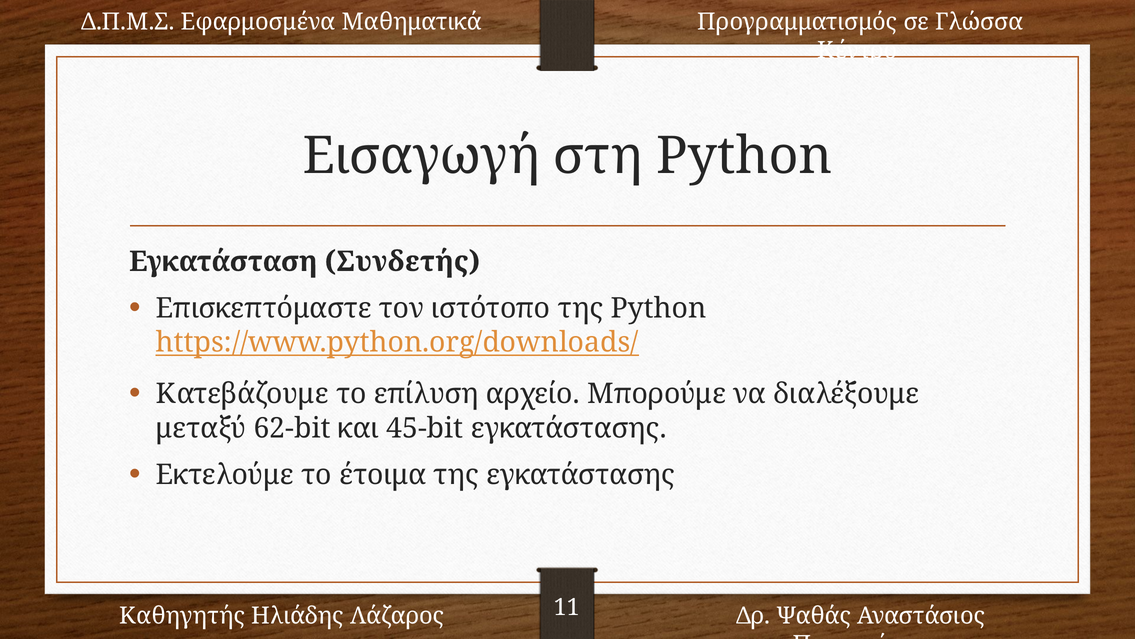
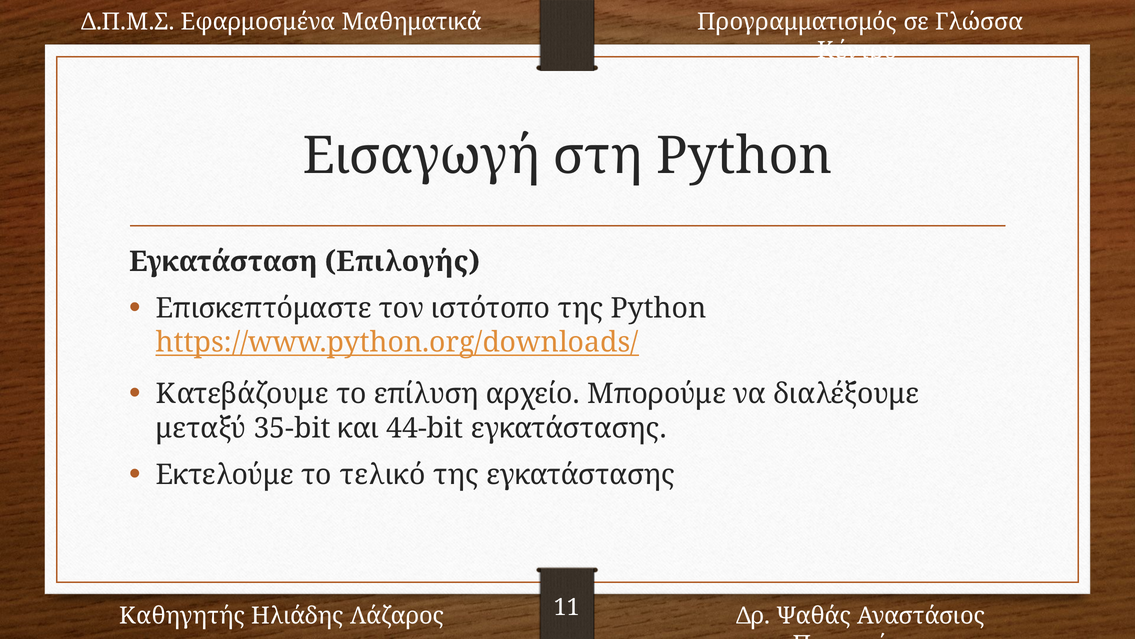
Συνδετής: Συνδετής -> Επιλογής (402, 261)
62-bit: 62-bit -> 35-bit (292, 428)
45-bit: 45-bit -> 44-bit (425, 428)
έτοιμα: έτοιμα -> τελικό (382, 475)
